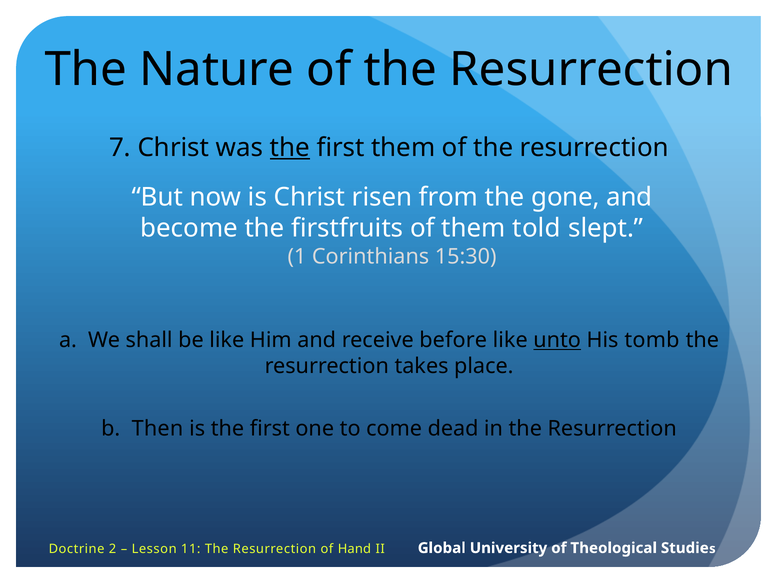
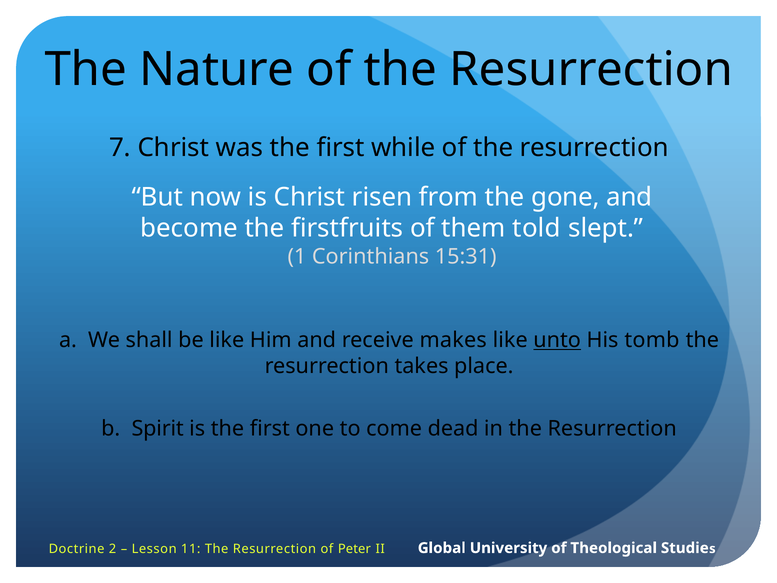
the underline: present -> none (290, 148)
first them: them -> while (403, 148)
15:30: 15:30 -> 15:31 (466, 256)
before: before -> makes (453, 340)
Then: Then -> Spirit (158, 428)
Hand: Hand -> Peter (354, 549)
